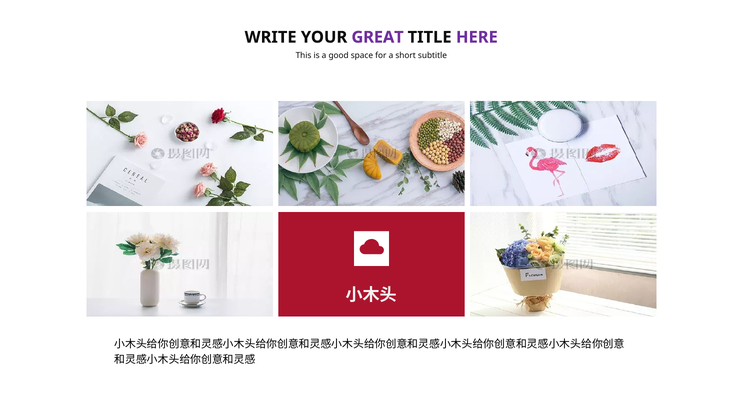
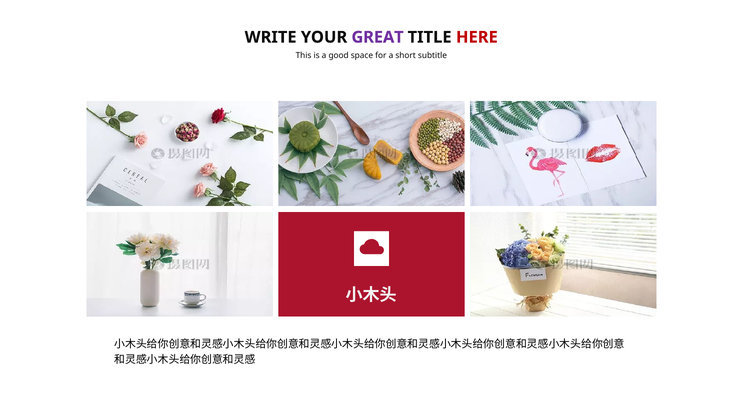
HERE colour: purple -> red (477, 37)
